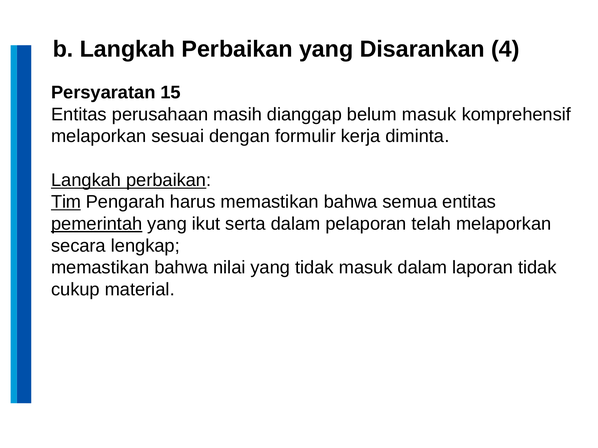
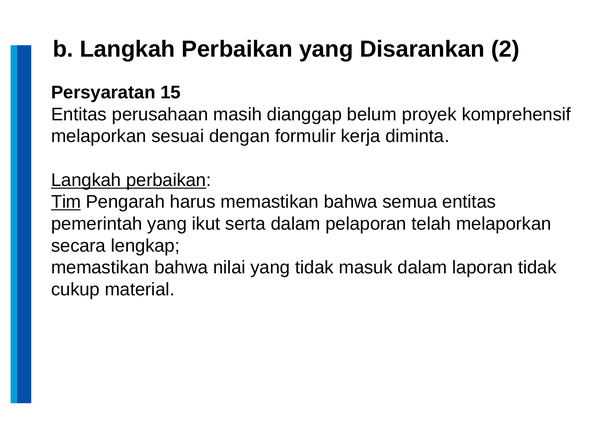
4: 4 -> 2 (505, 49)
belum masuk: masuk -> proyek (429, 114)
pemerintah underline: present -> none (97, 224)
